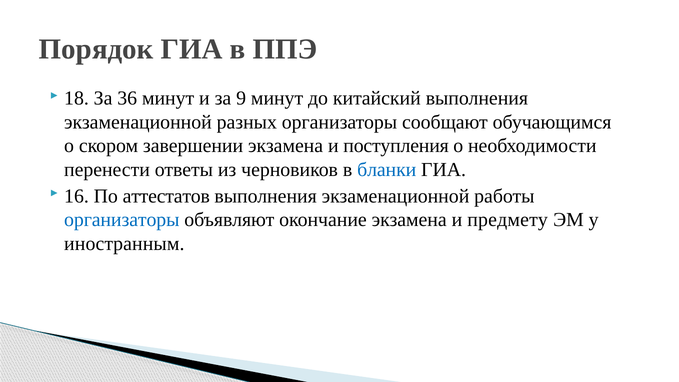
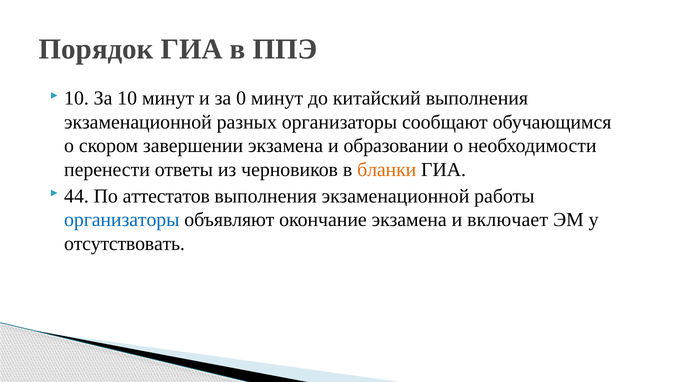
18: 18 -> 10 (76, 98)
За 36: 36 -> 10 (127, 98)
9: 9 -> 0 (241, 98)
поступления: поступления -> образовании (396, 146)
бланки colour: blue -> orange (387, 170)
16: 16 -> 44 (76, 196)
предмету: предмету -> включает (508, 220)
иностранным: иностранным -> отсутствовать (124, 244)
